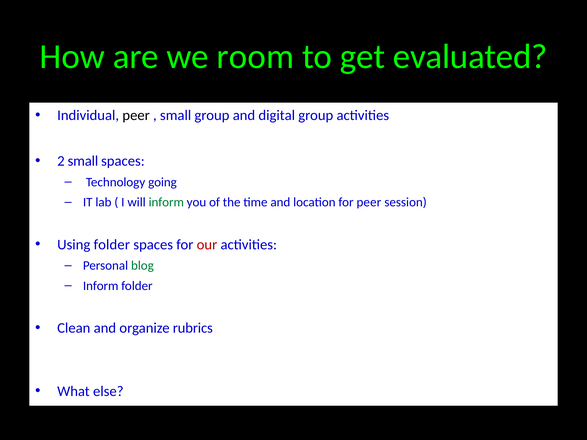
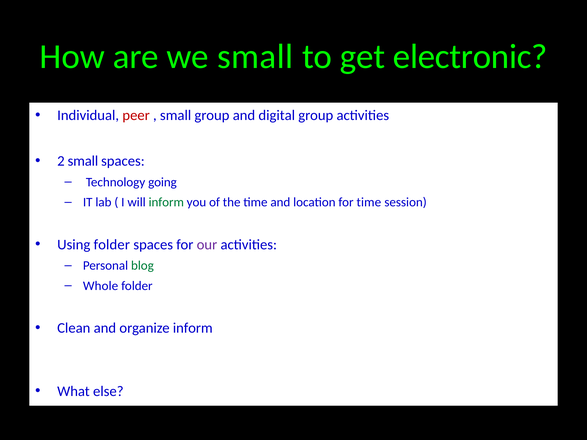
we room: room -> small (255, 57)
evaluated: evaluated -> electronic (470, 57)
peer colour: black -> red (136, 115)
for peer: peer -> time (369, 202)
our colour: red -> purple (207, 245)
Inform: Inform -> Whole (101, 286)
organize rubrics: rubrics -> inform (193, 328)
